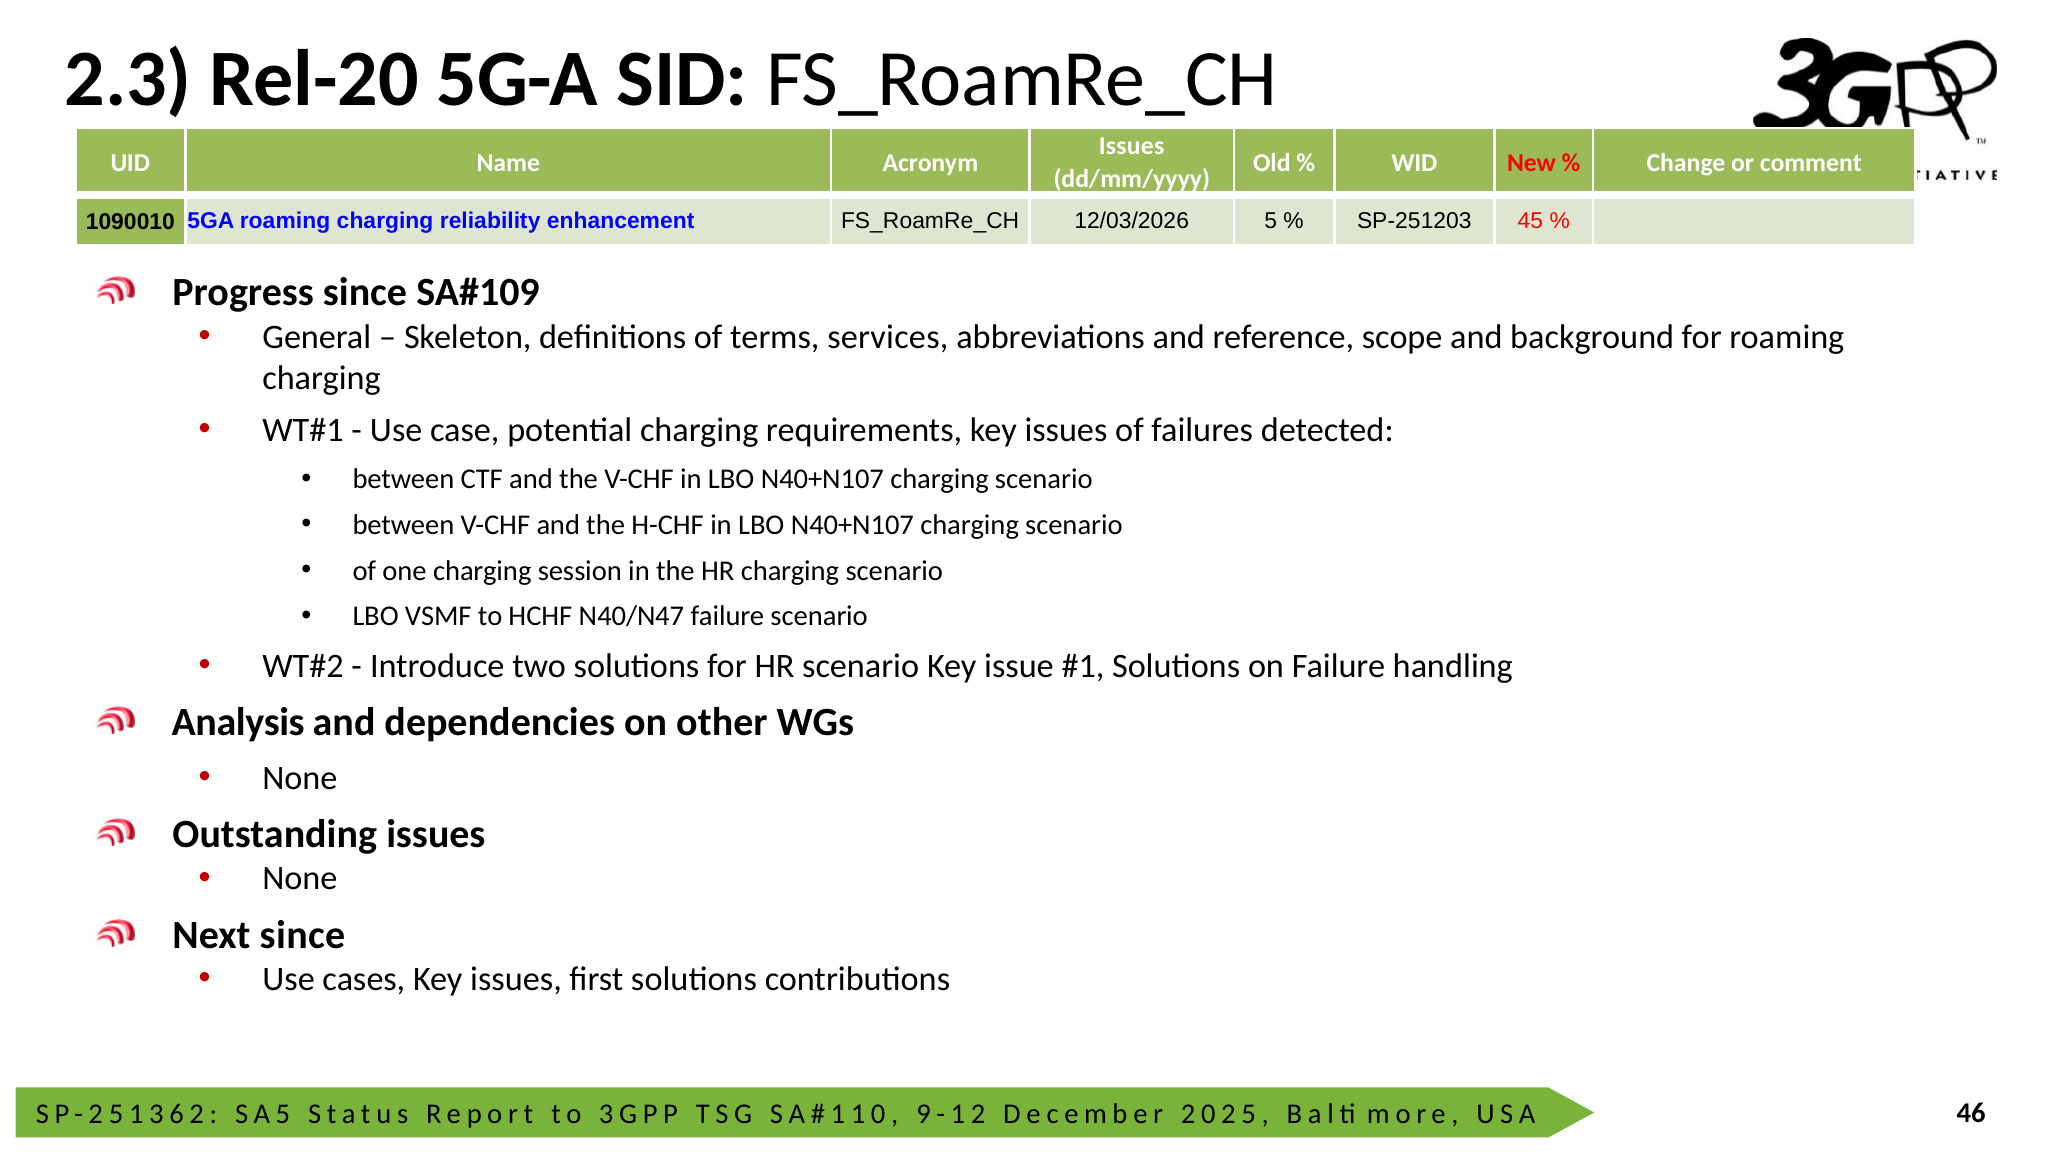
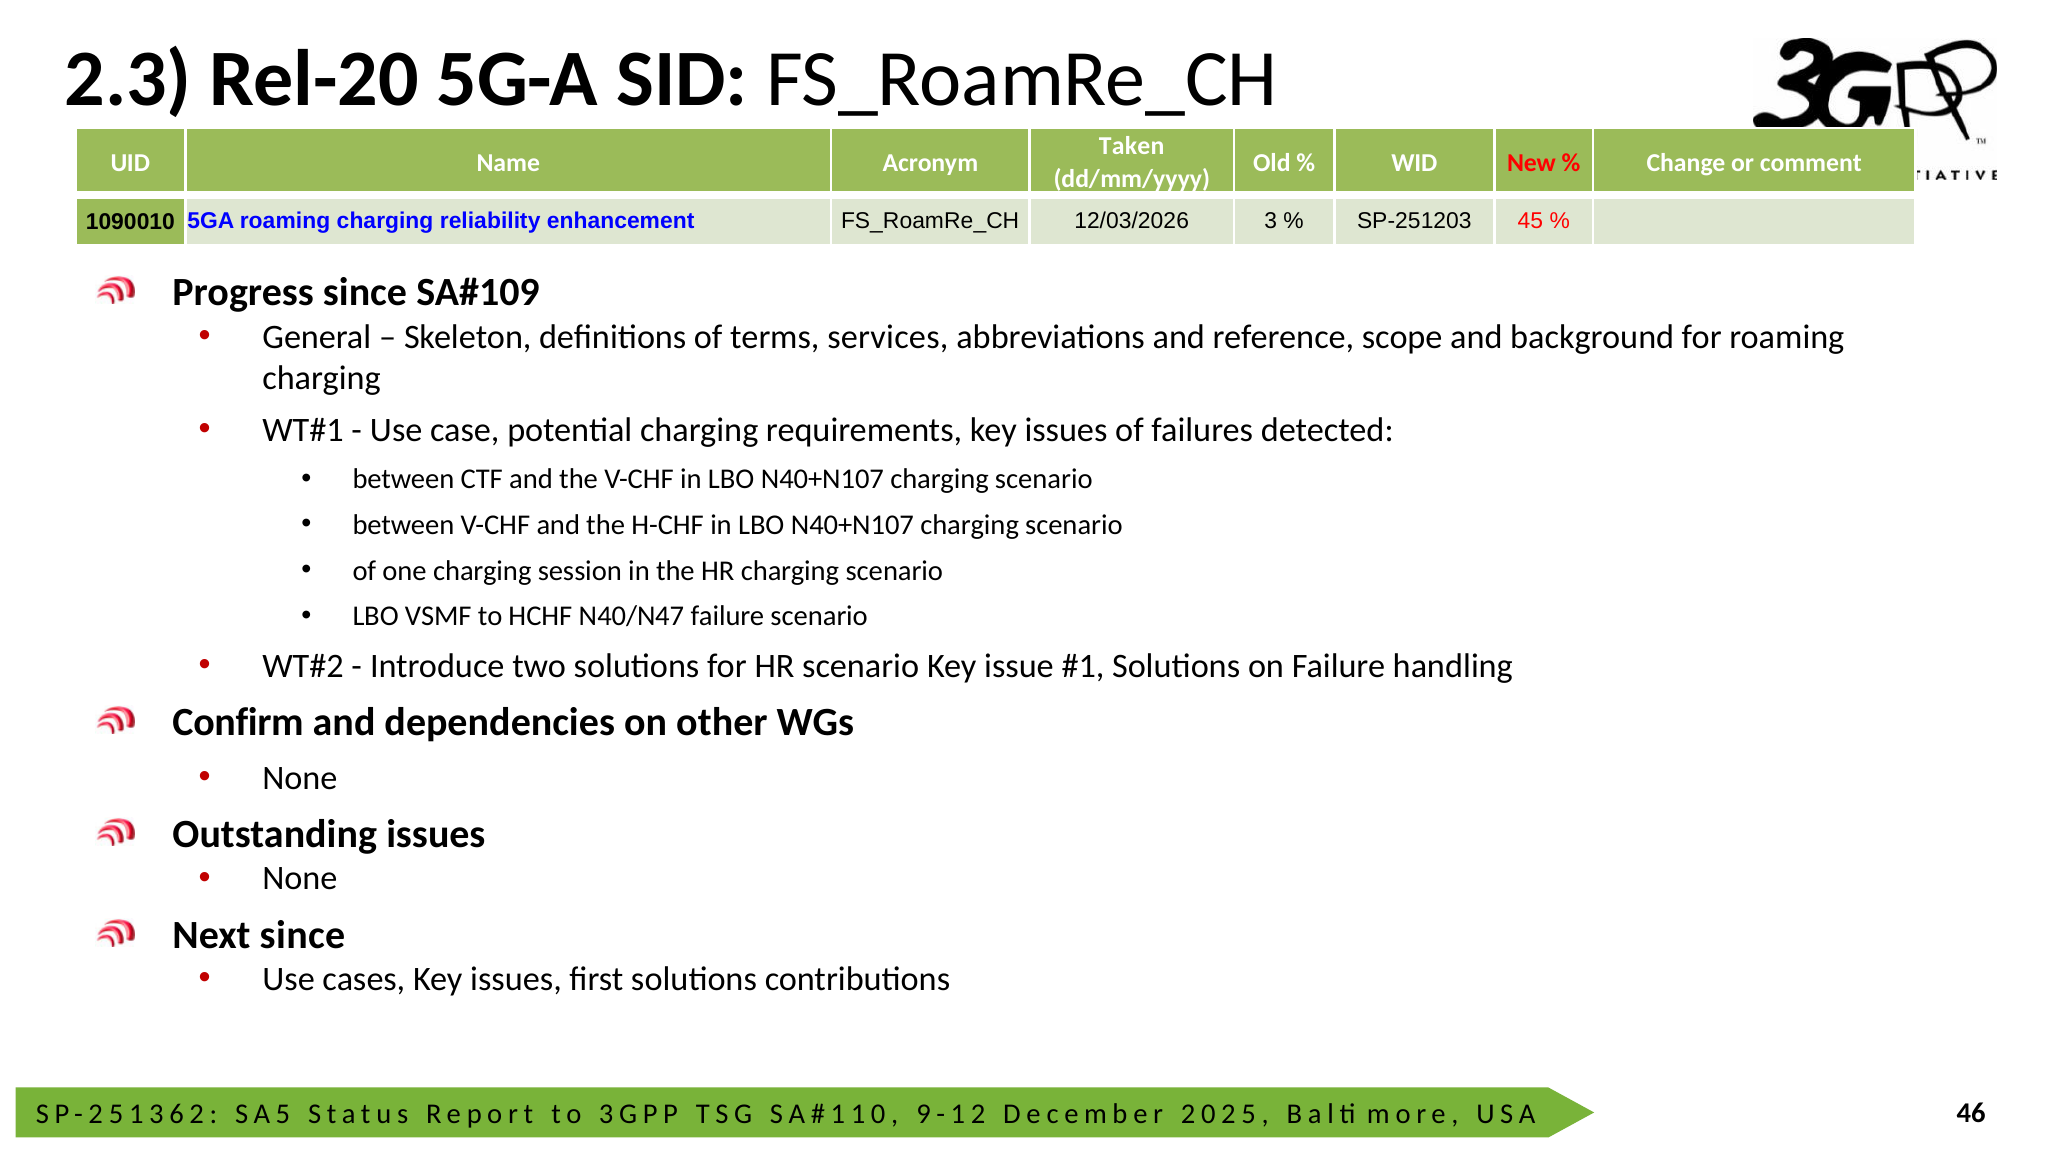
Issues: Issues -> Taken (1132, 146)
5: 5 -> 3 (1271, 221)
Analysis: Analysis -> Confirm (238, 723)
